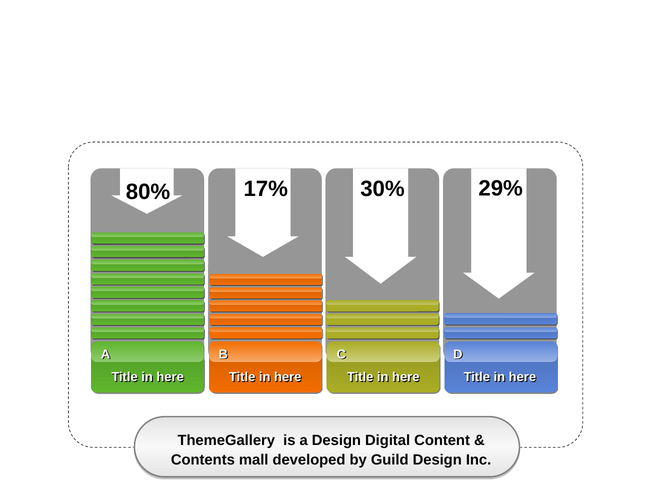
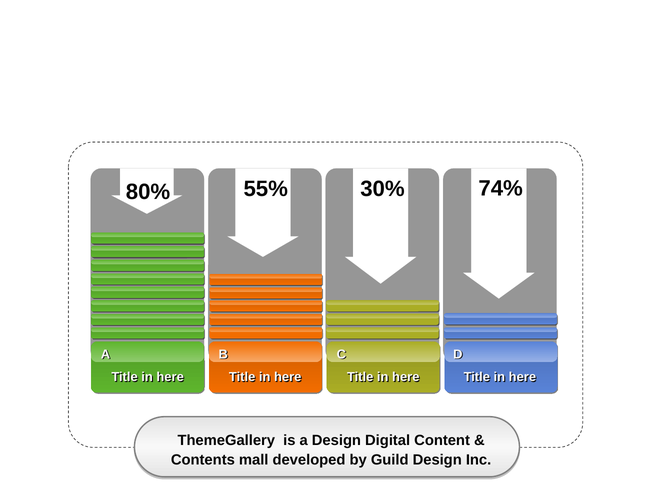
17%: 17% -> 55% (266, 189)
29%: 29% -> 74% (501, 189)
